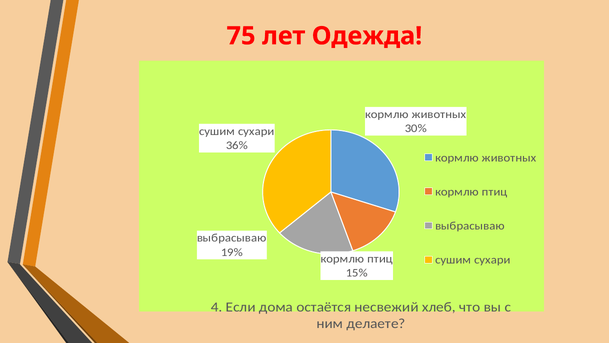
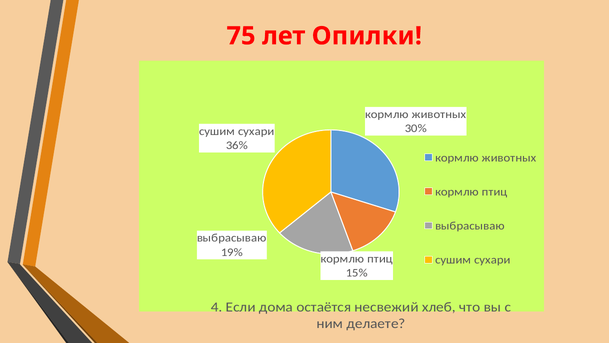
Одежда: Одежда -> Опилки (367, 36)
